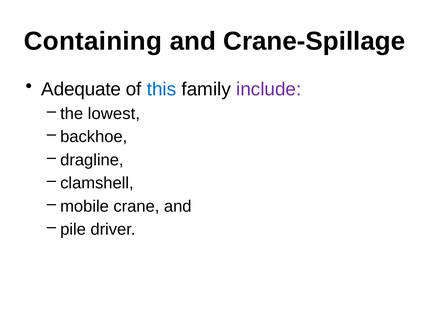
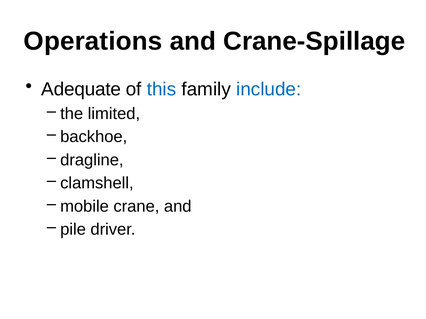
Containing: Containing -> Operations (93, 41)
include colour: purple -> blue (269, 89)
lowest: lowest -> limited (114, 114)
